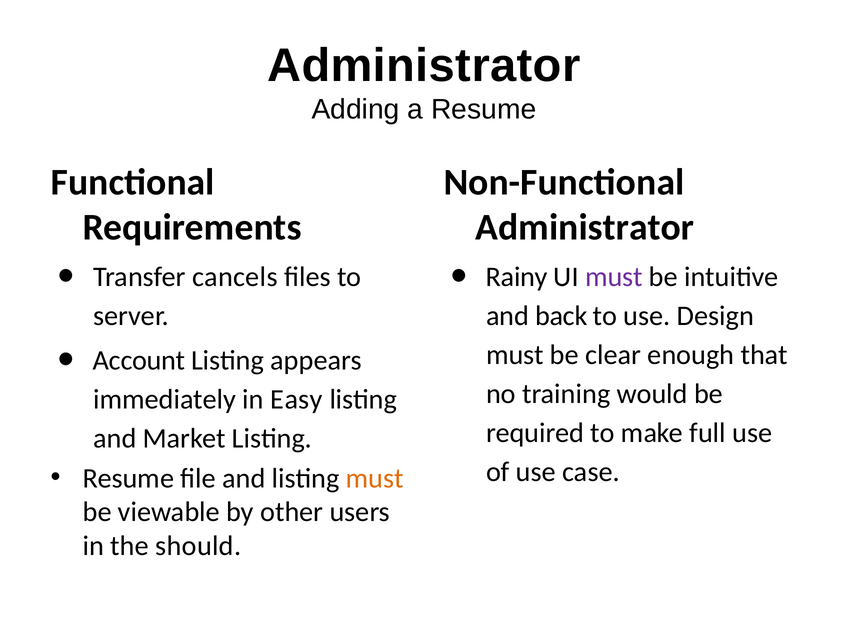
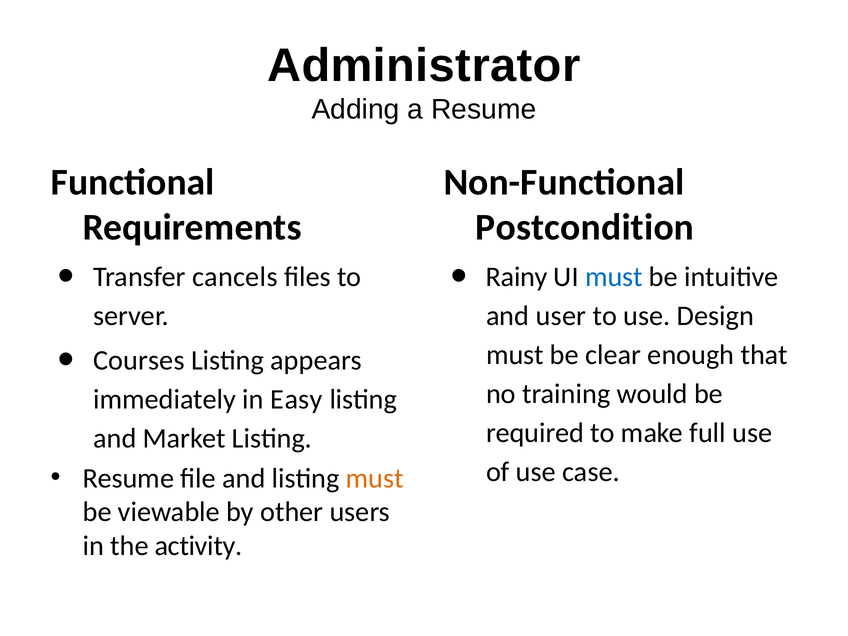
Administrator: Administrator -> Postcondition (585, 227)
must colour: purple -> blue (614, 277)
back: back -> user (561, 316)
Account: Account -> Courses (139, 361)
should: should -> activity (199, 546)
